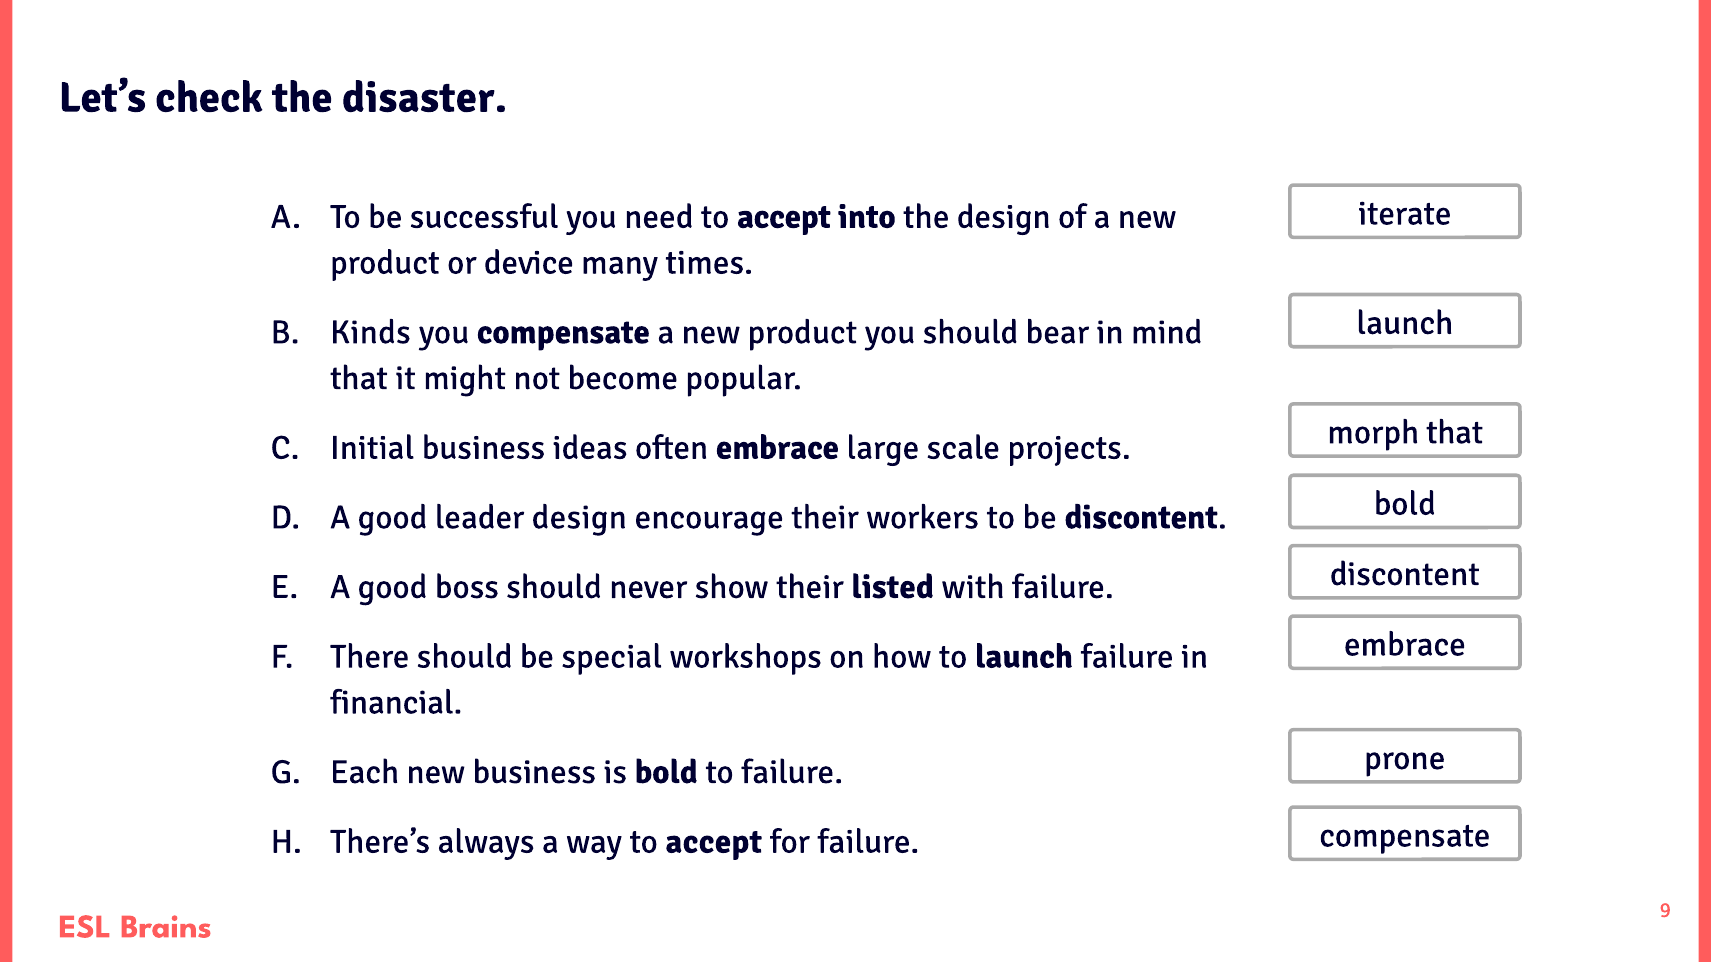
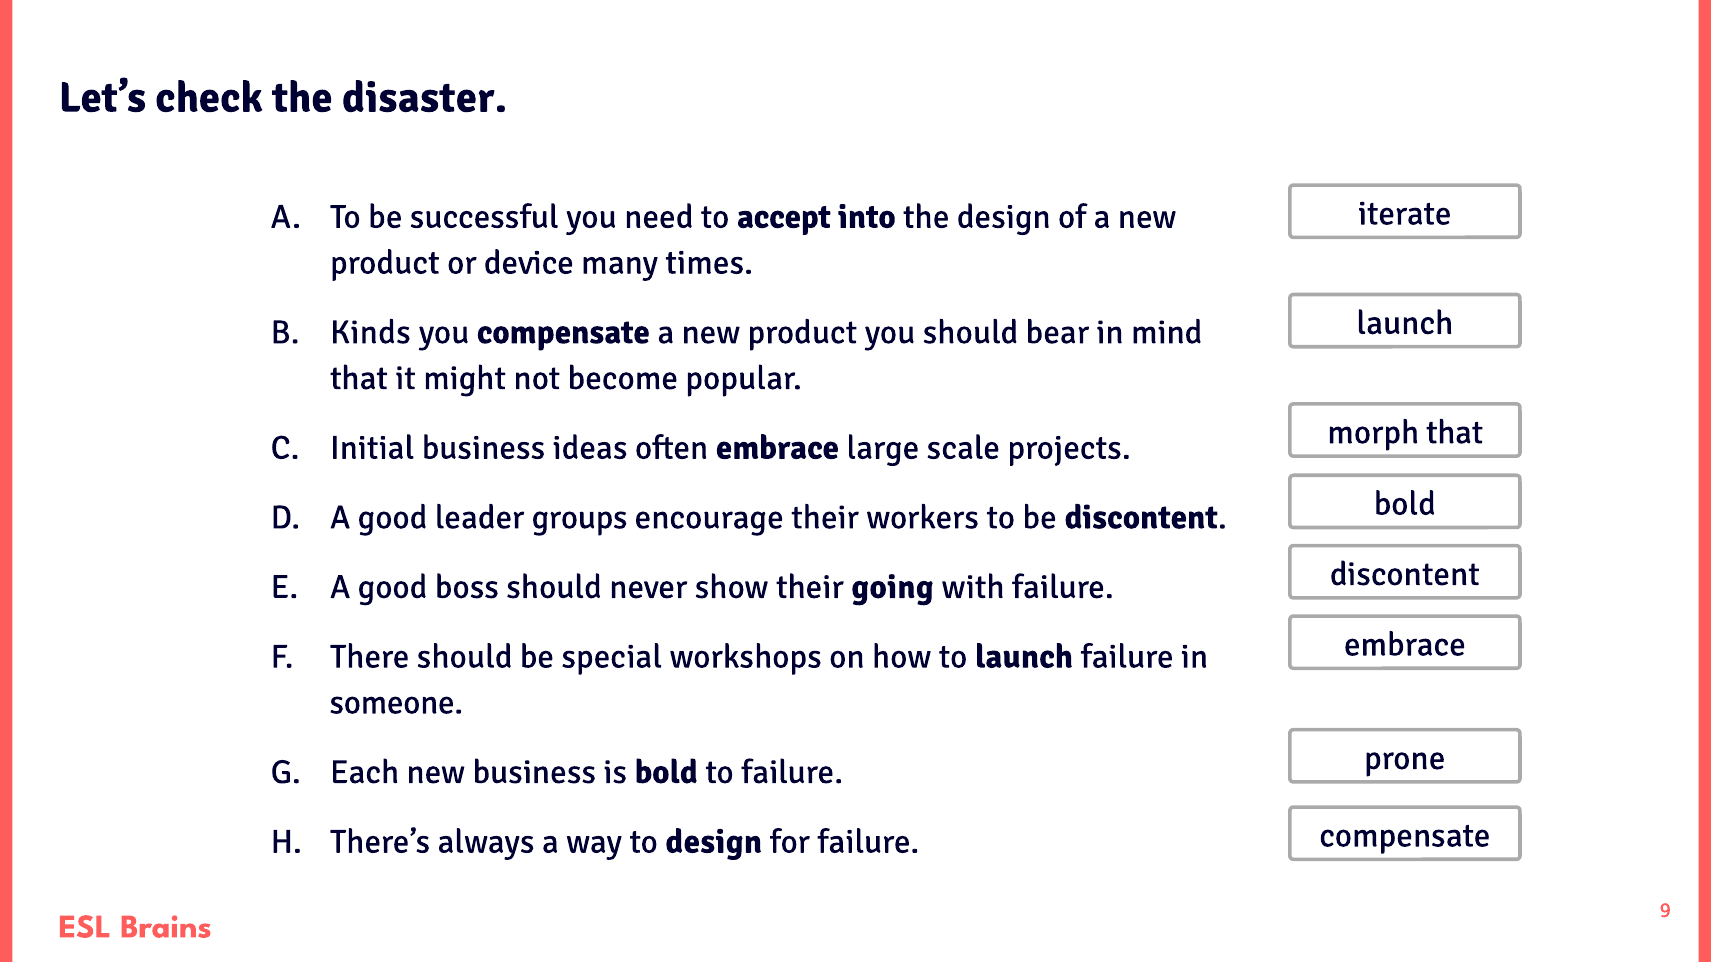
leader design: design -> groups (580, 518)
listed: listed -> going (892, 587)
financial: financial -> someone (396, 703)
way to accept: accept -> design (714, 842)
